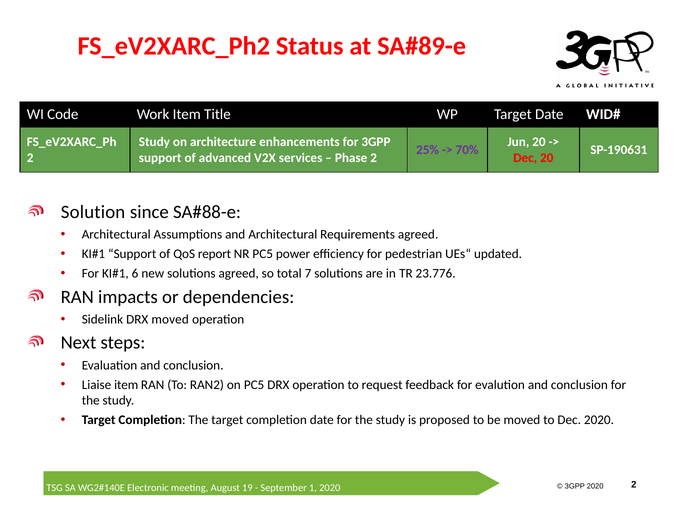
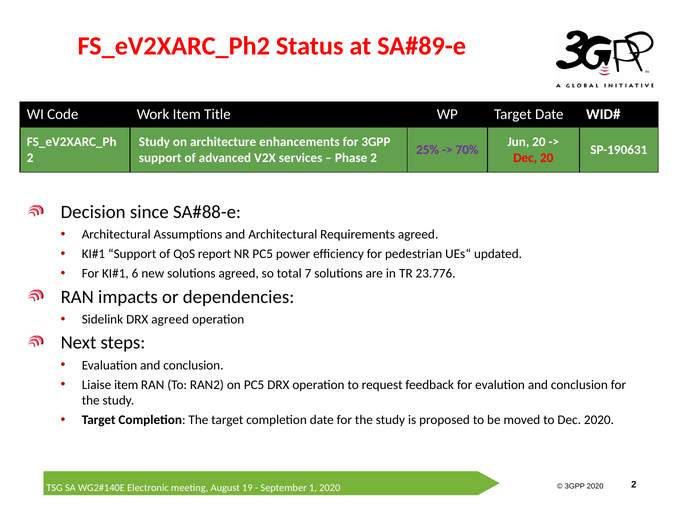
Solution: Solution -> Decision (93, 212)
DRX moved: moved -> agreed (170, 319)
